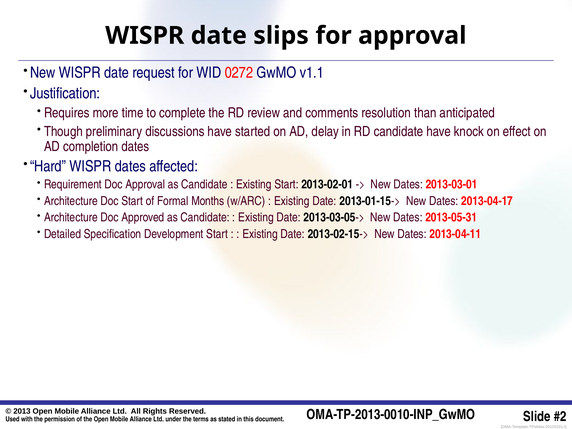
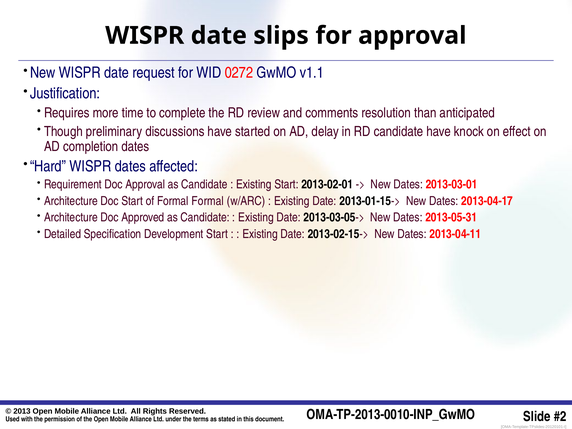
Formal Months: Months -> Formal (208, 201)
